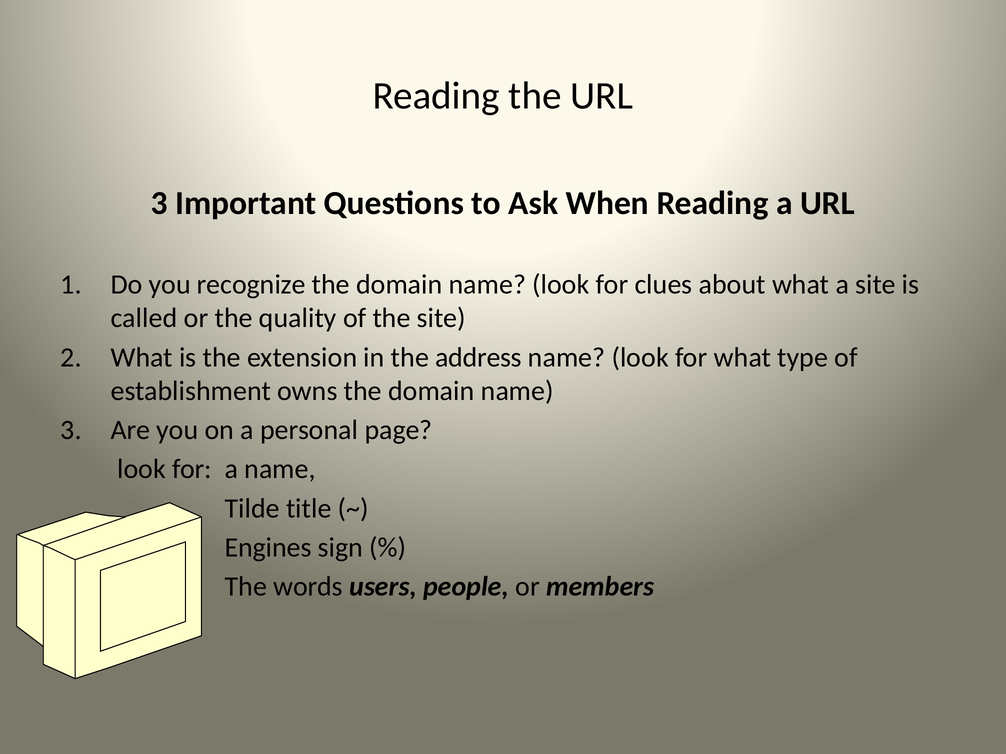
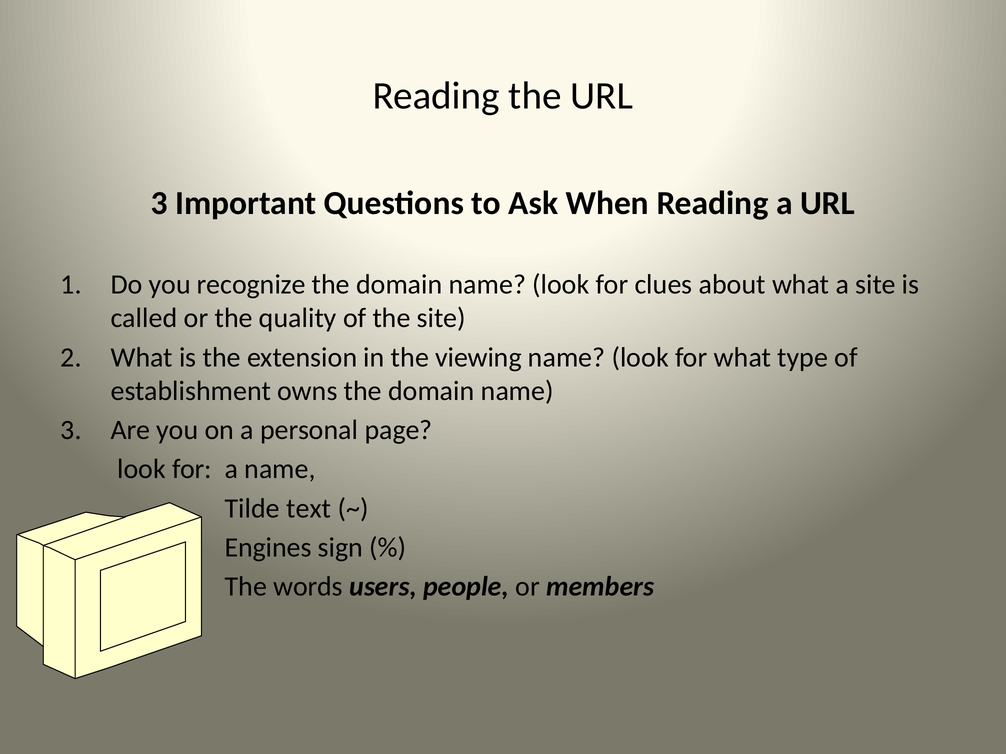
address: address -> viewing (478, 358)
title: title -> text (309, 509)
